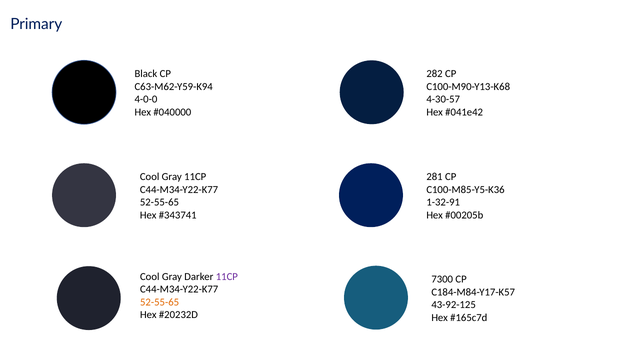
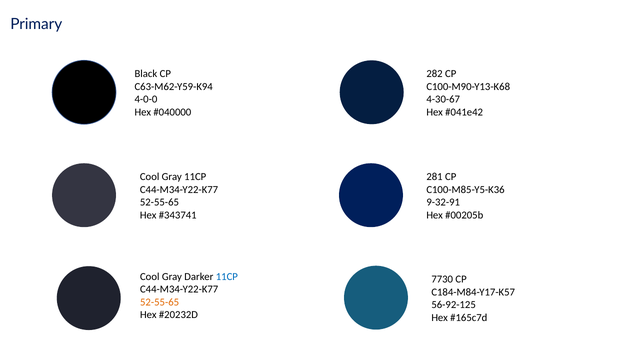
4-30-57: 4-30-57 -> 4-30-67 (443, 99)
1-32-91: 1-32-91 -> 9-32-91 (443, 202)
11CP colour: purple -> blue (227, 277)
7300: 7300 -> 7730 (442, 279)
43-92-125: 43-92-125 -> 56-92-125 (454, 305)
